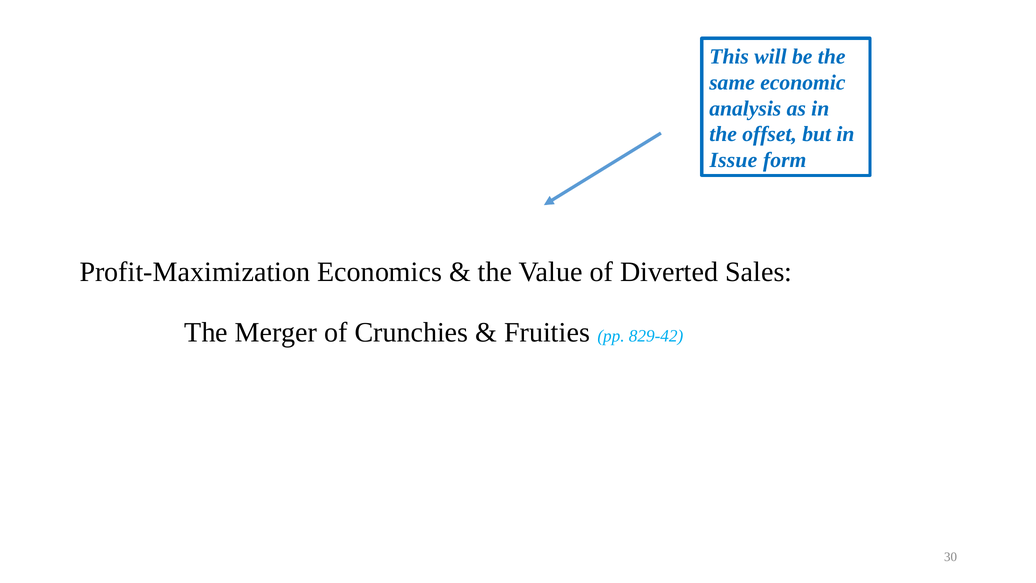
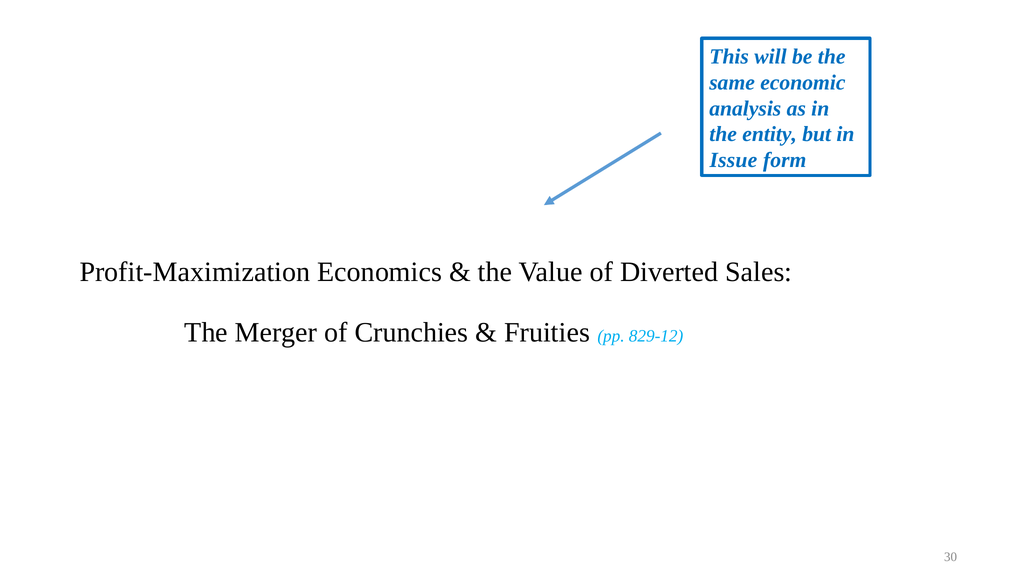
offset: offset -> entity (770, 134)
829-42: 829-42 -> 829-12 (656, 336)
